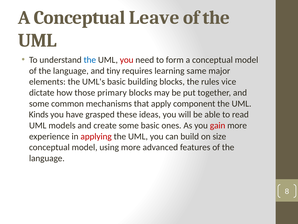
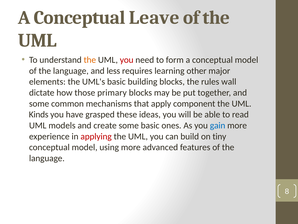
the colour: blue -> orange (90, 60)
tiny: tiny -> less (113, 71)
same: same -> other (197, 71)
vice: vice -> wall (229, 82)
gain colour: red -> blue (218, 125)
size: size -> tiny (219, 136)
